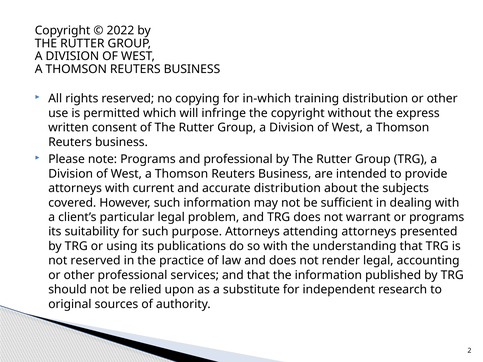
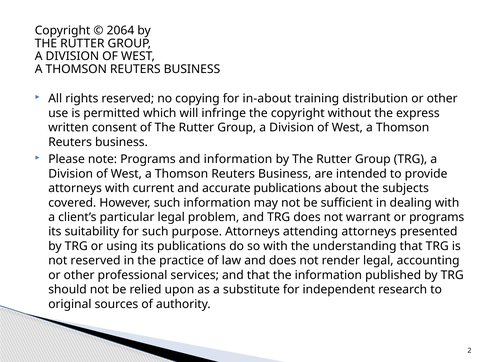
2022: 2022 -> 2064 (120, 31)
in-which: in-which -> in-about (267, 99)
and professional: professional -> information (238, 159)
accurate distribution: distribution -> publications (287, 188)
